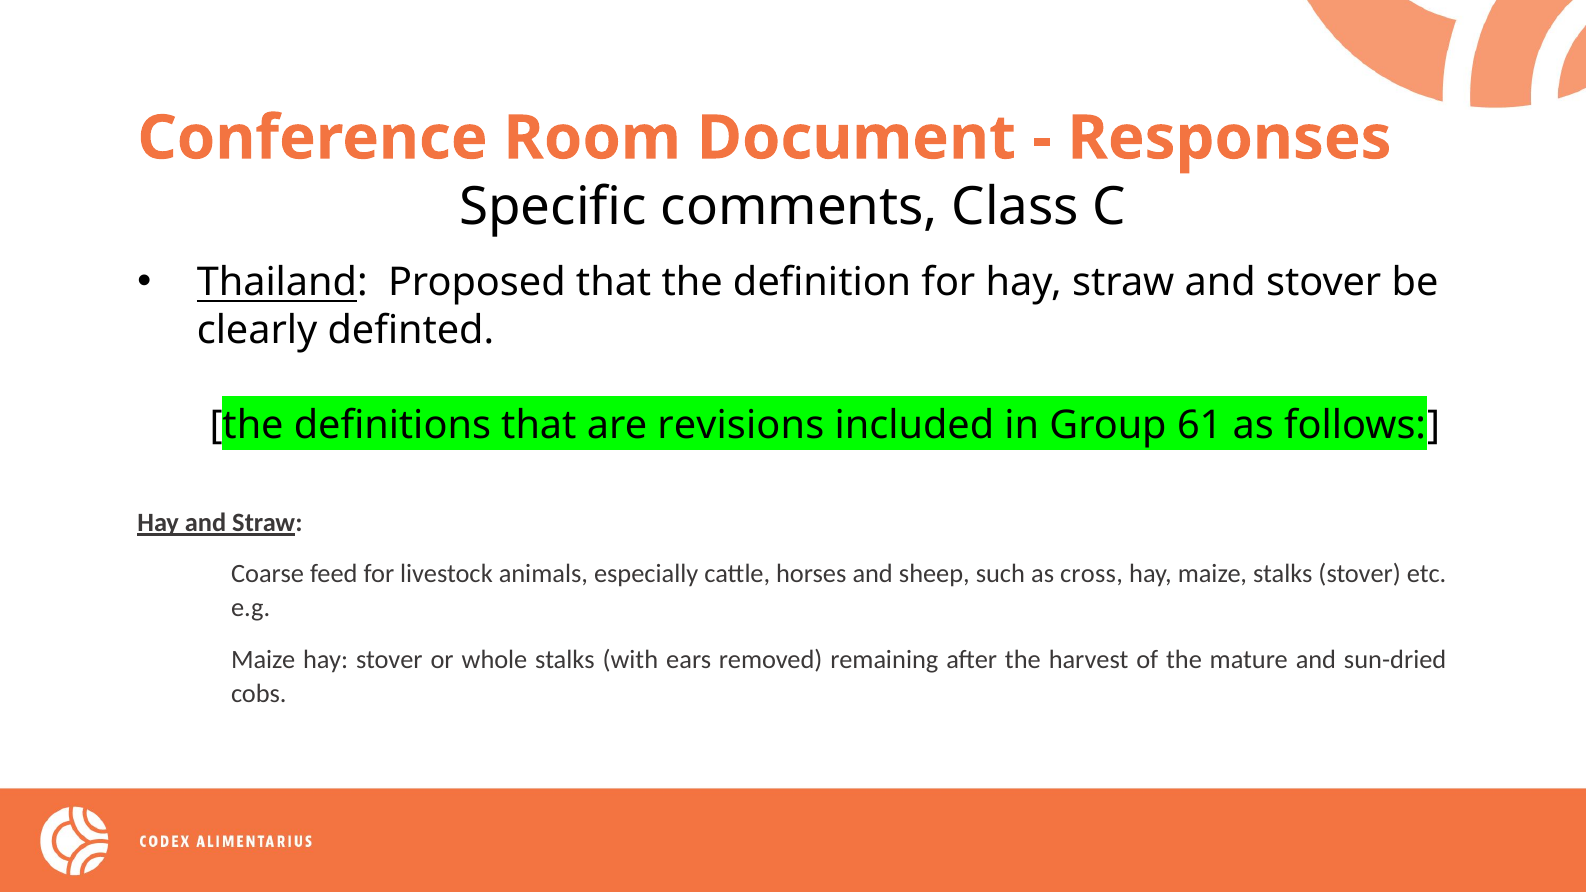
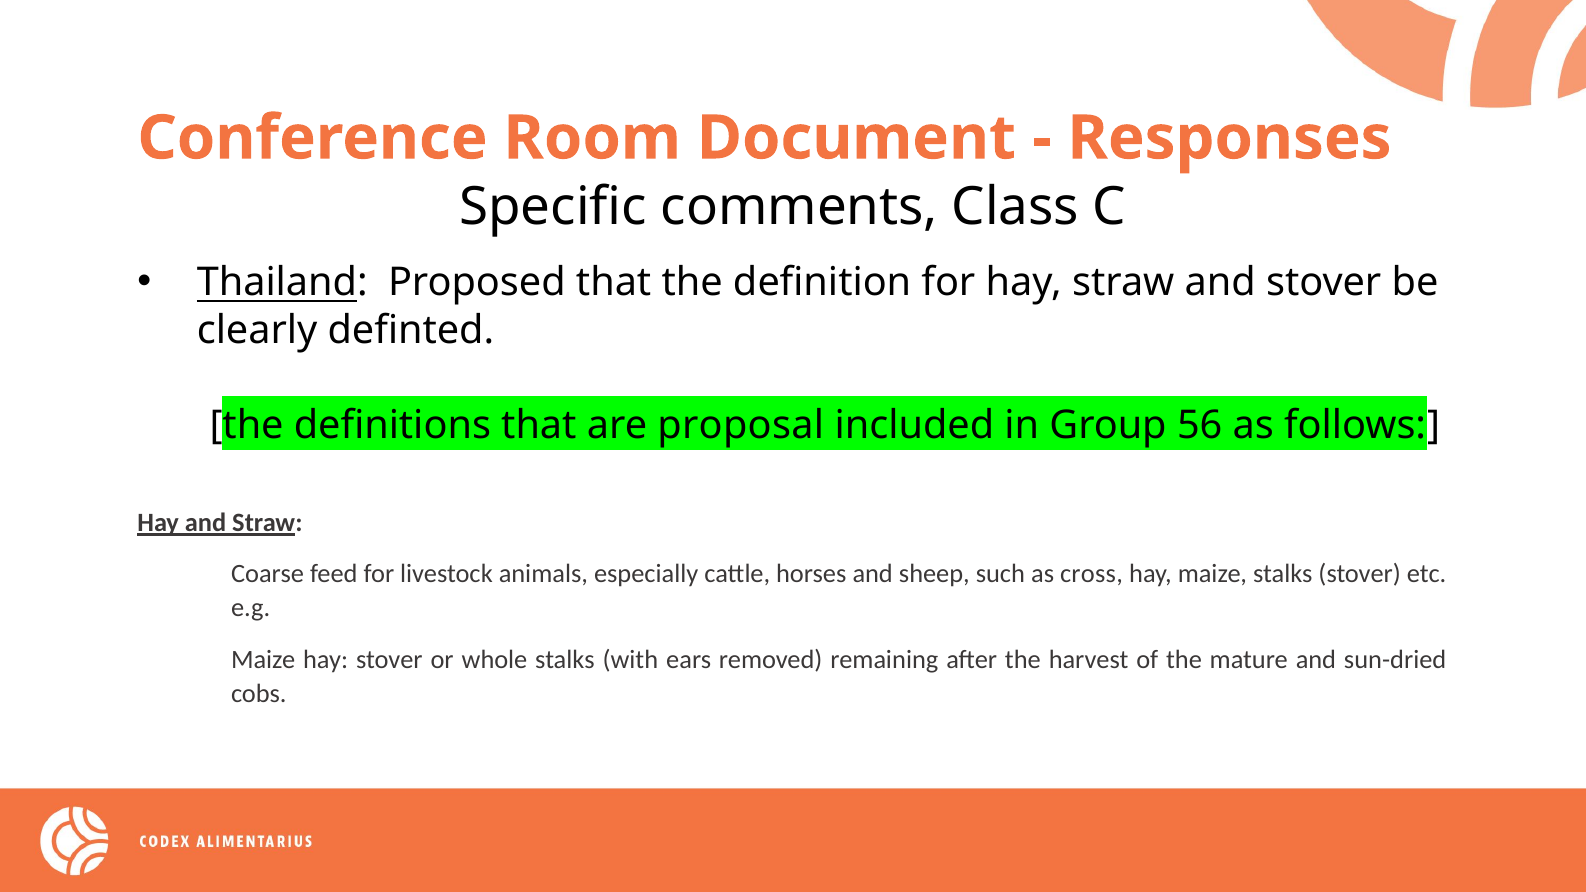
revisions: revisions -> proposal (741, 426)
61: 61 -> 56 (1200, 426)
